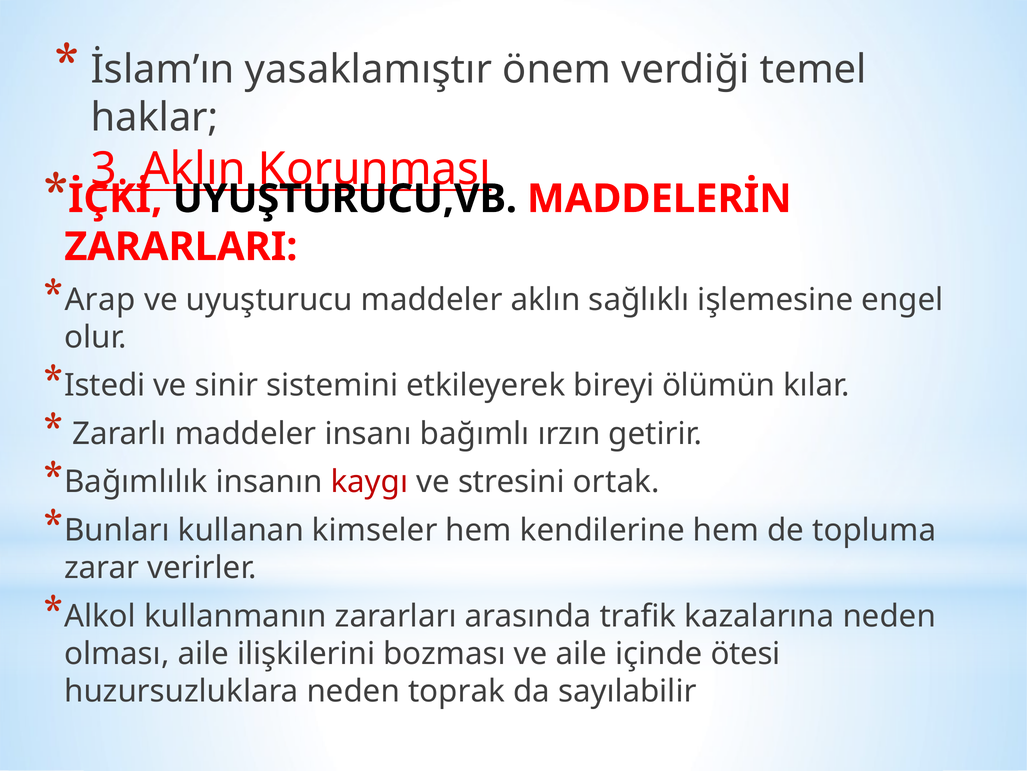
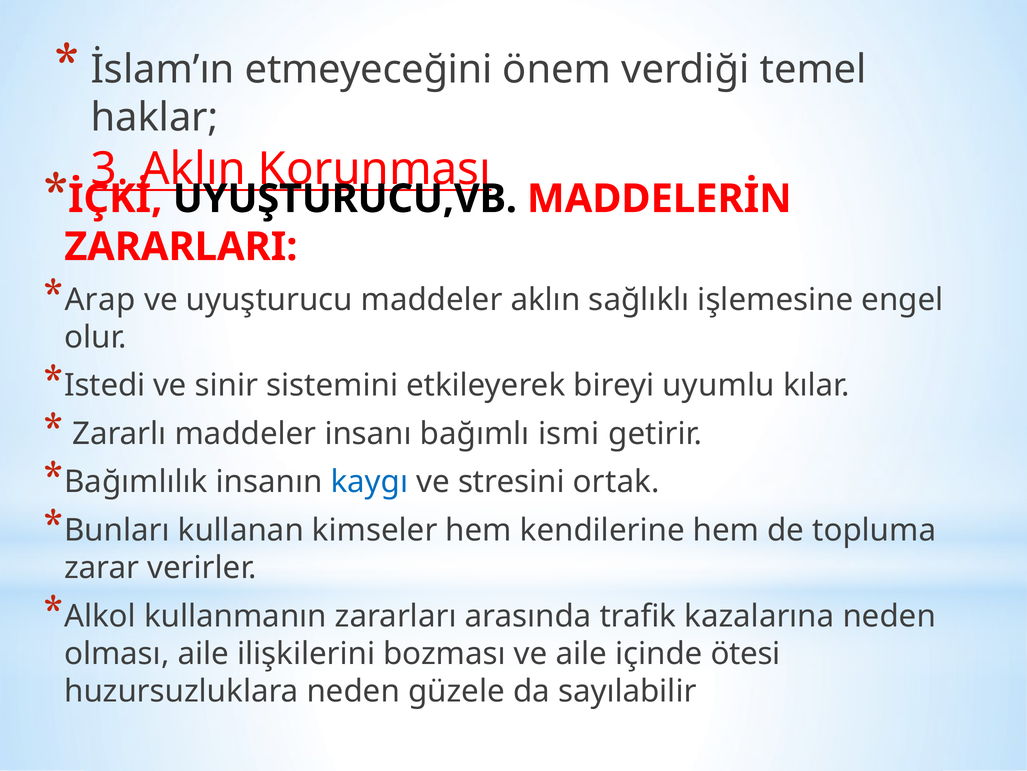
yasaklamıştır: yasaklamıştır -> etmeyeceğini (369, 69)
ölümün: ölümün -> uyumlu (719, 385)
ırzın: ırzın -> ismi (569, 433)
kaygı colour: red -> blue (369, 482)
toprak: toprak -> güzele (456, 691)
